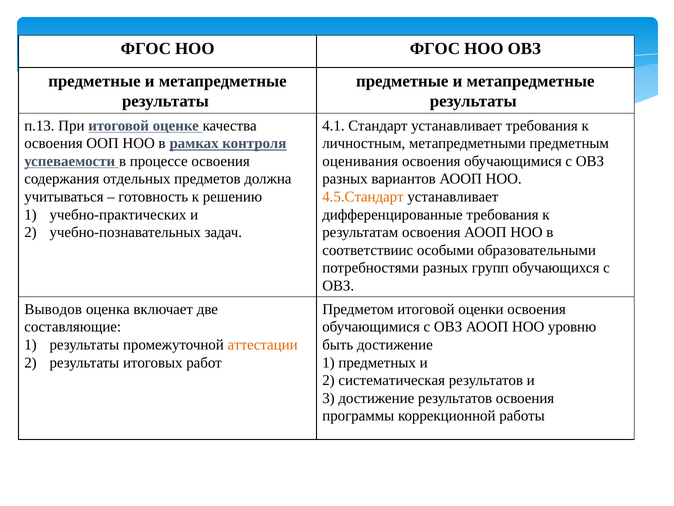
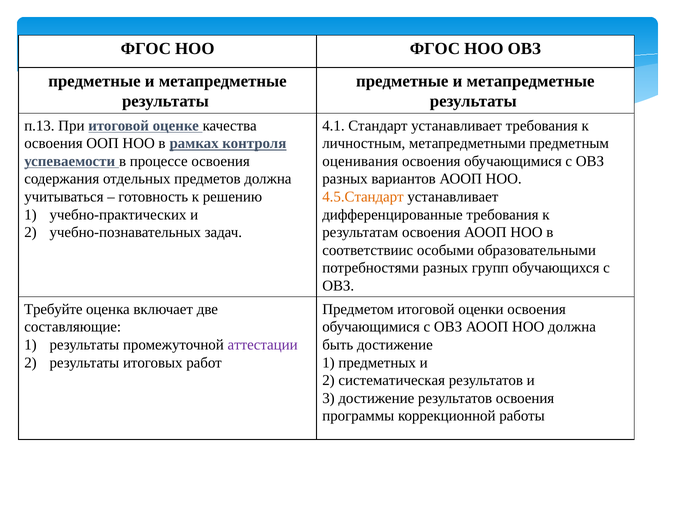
Выводов: Выводов -> Требуйте (53, 309)
НОО уровню: уровню -> должна (572, 327)
аттестации colour: orange -> purple (263, 345)
